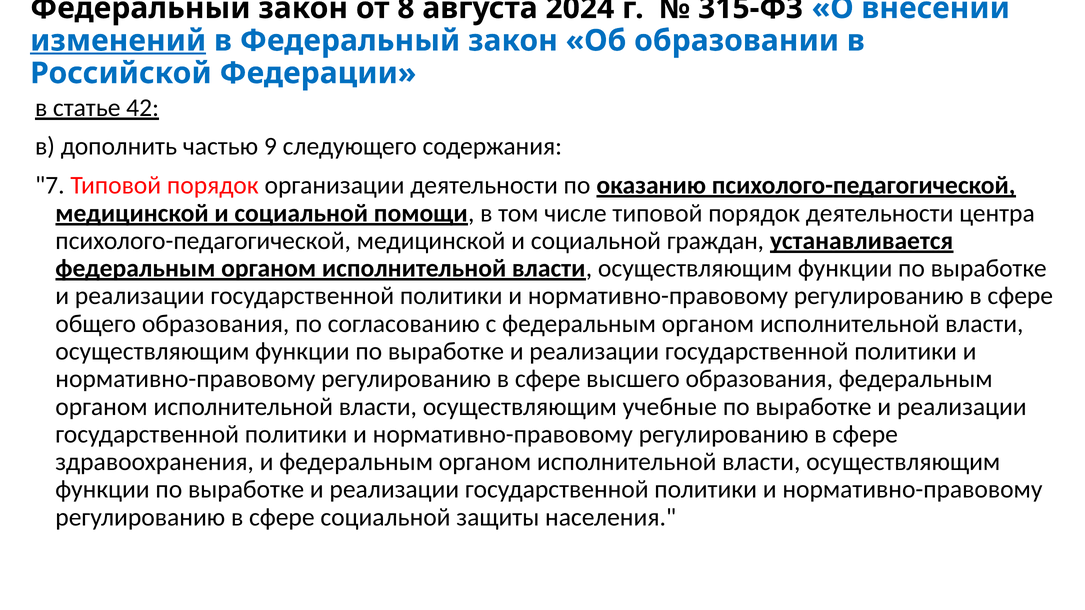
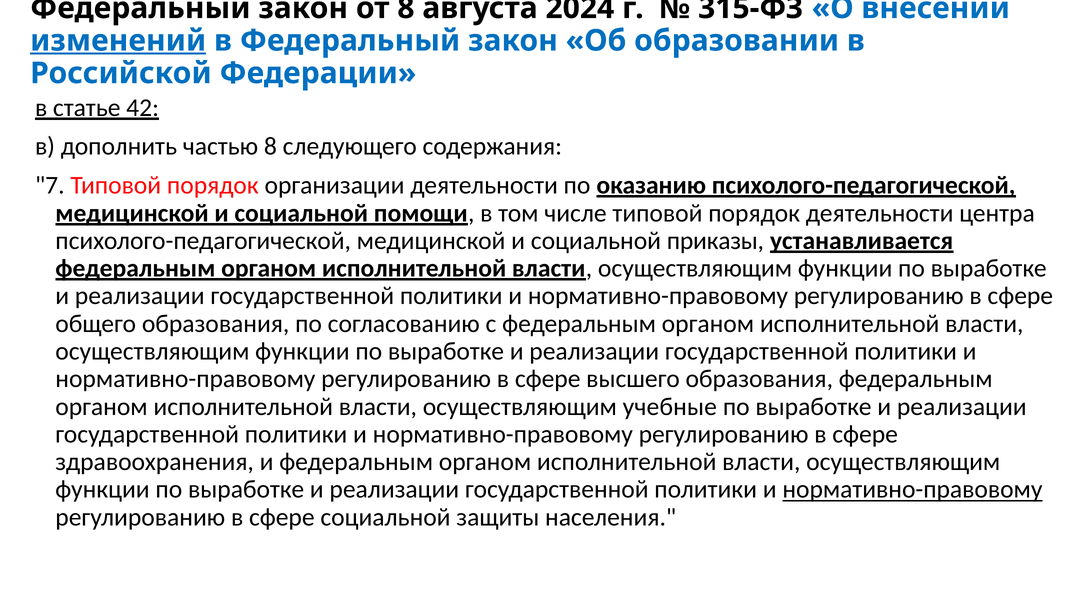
частью 9: 9 -> 8 (270, 147)
граждан: граждан -> приказы (715, 241)
нормативно-правовому underline: none -> present (912, 490)
